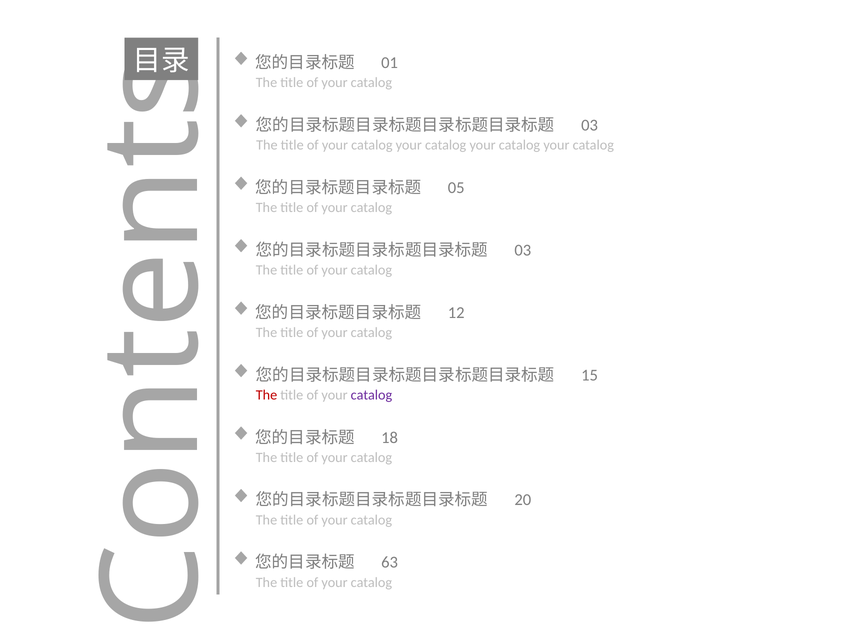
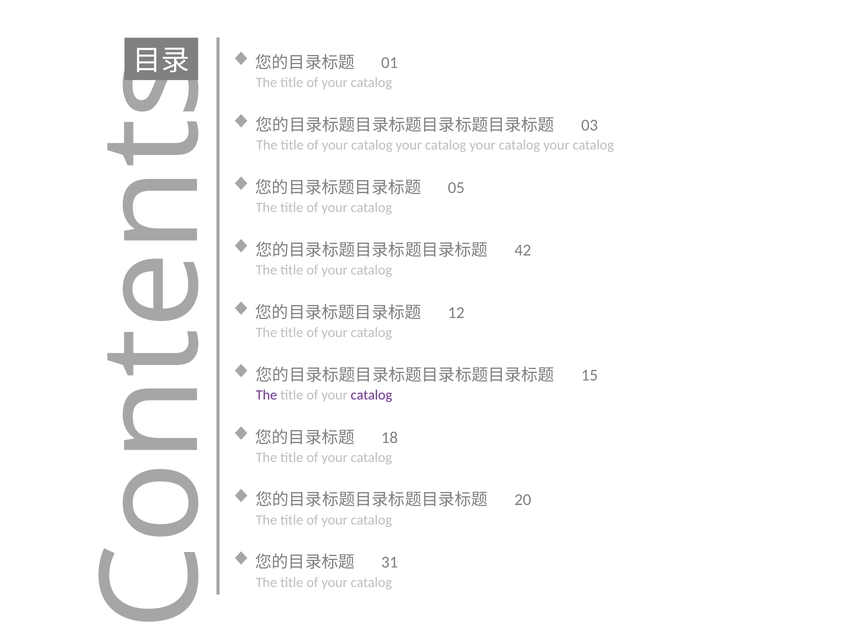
03: 03 -> 42 (523, 250)
The colour: red -> purple (266, 395)
63: 63 -> 31 (390, 562)
